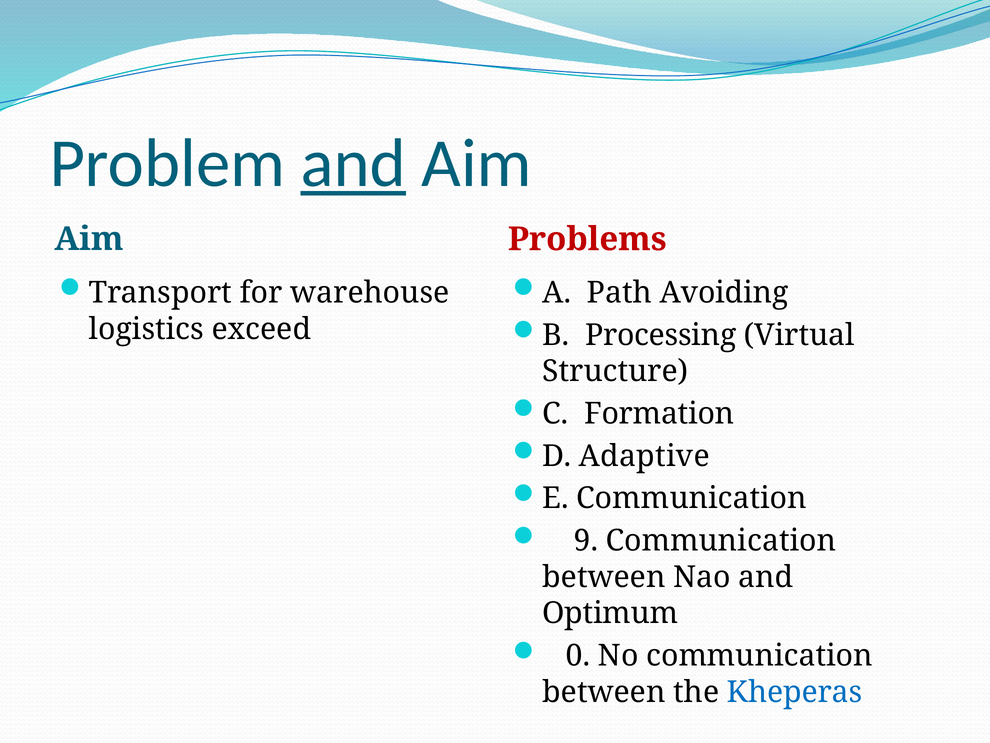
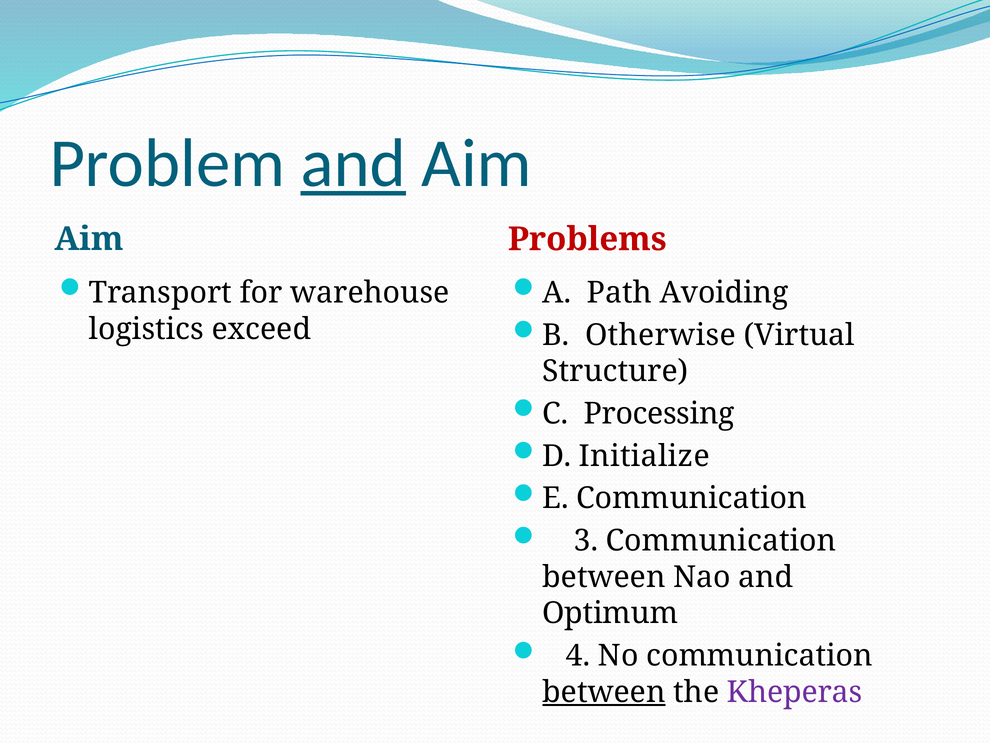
Processing: Processing -> Otherwise (660, 335)
Formation: Formation -> Processing (659, 413)
Adaptive: Adaptive -> Initialize (644, 456)
9: 9 -> 3 (586, 540)
0: 0 -> 4 (578, 655)
between underline: none -> present (604, 692)
Kheperas colour: blue -> purple (795, 692)
